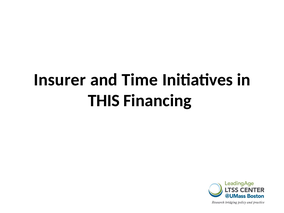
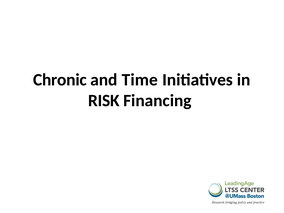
Insurer: Insurer -> Chronic (60, 80)
THIS: THIS -> RISK (104, 101)
